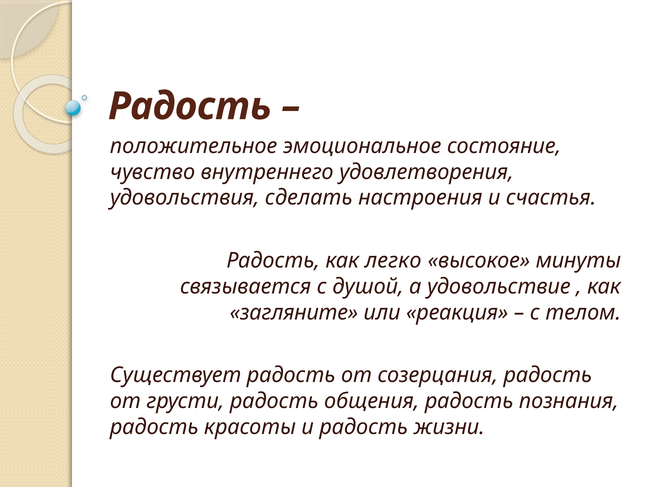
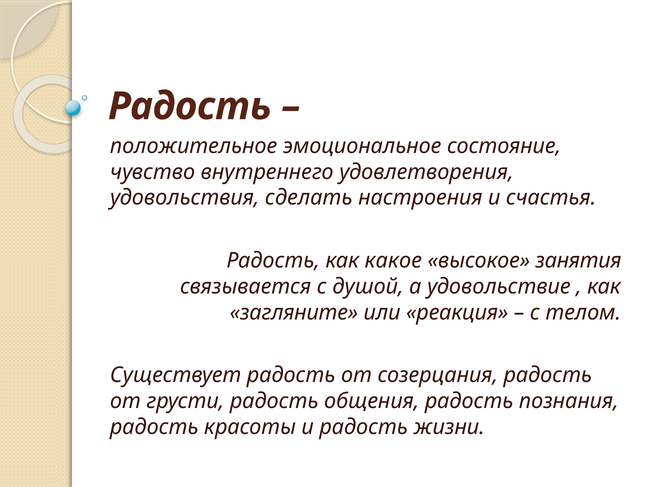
легко: легко -> какое (393, 260)
минуты: минуты -> занятия (578, 260)
